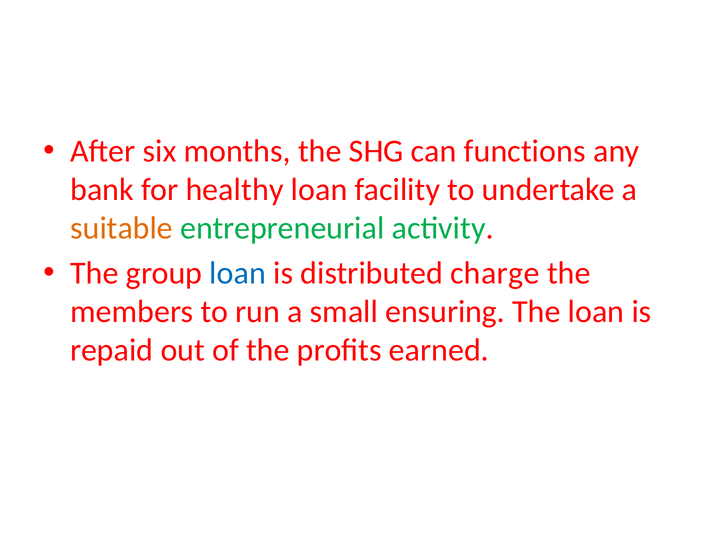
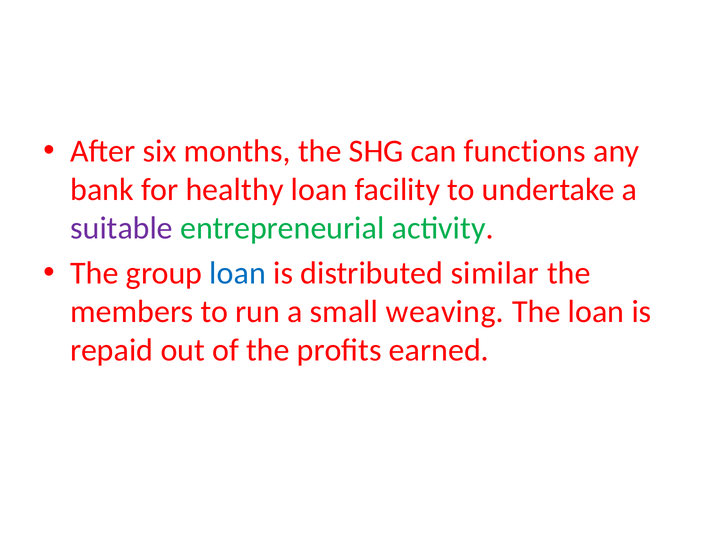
suitable colour: orange -> purple (122, 228)
charge: charge -> similar (495, 273)
ensuring: ensuring -> weaving (445, 312)
